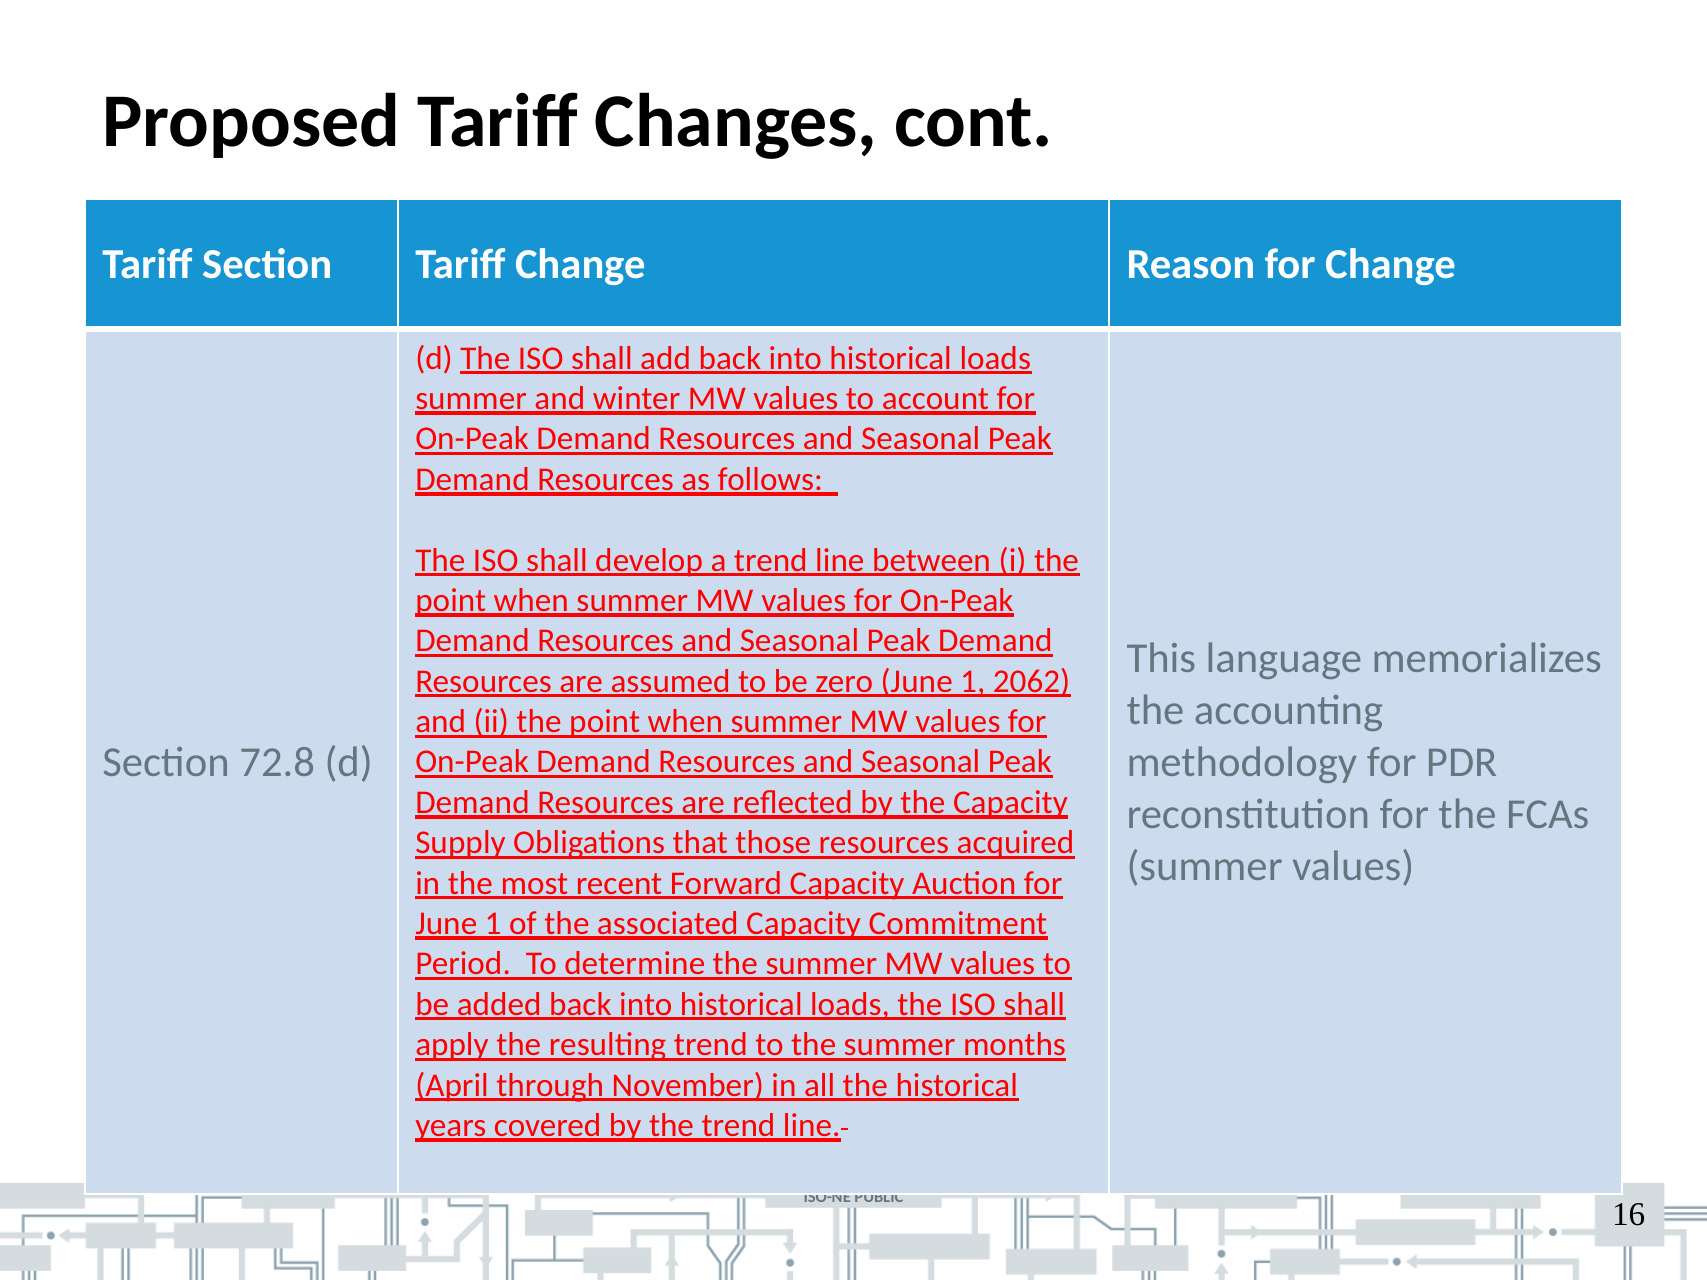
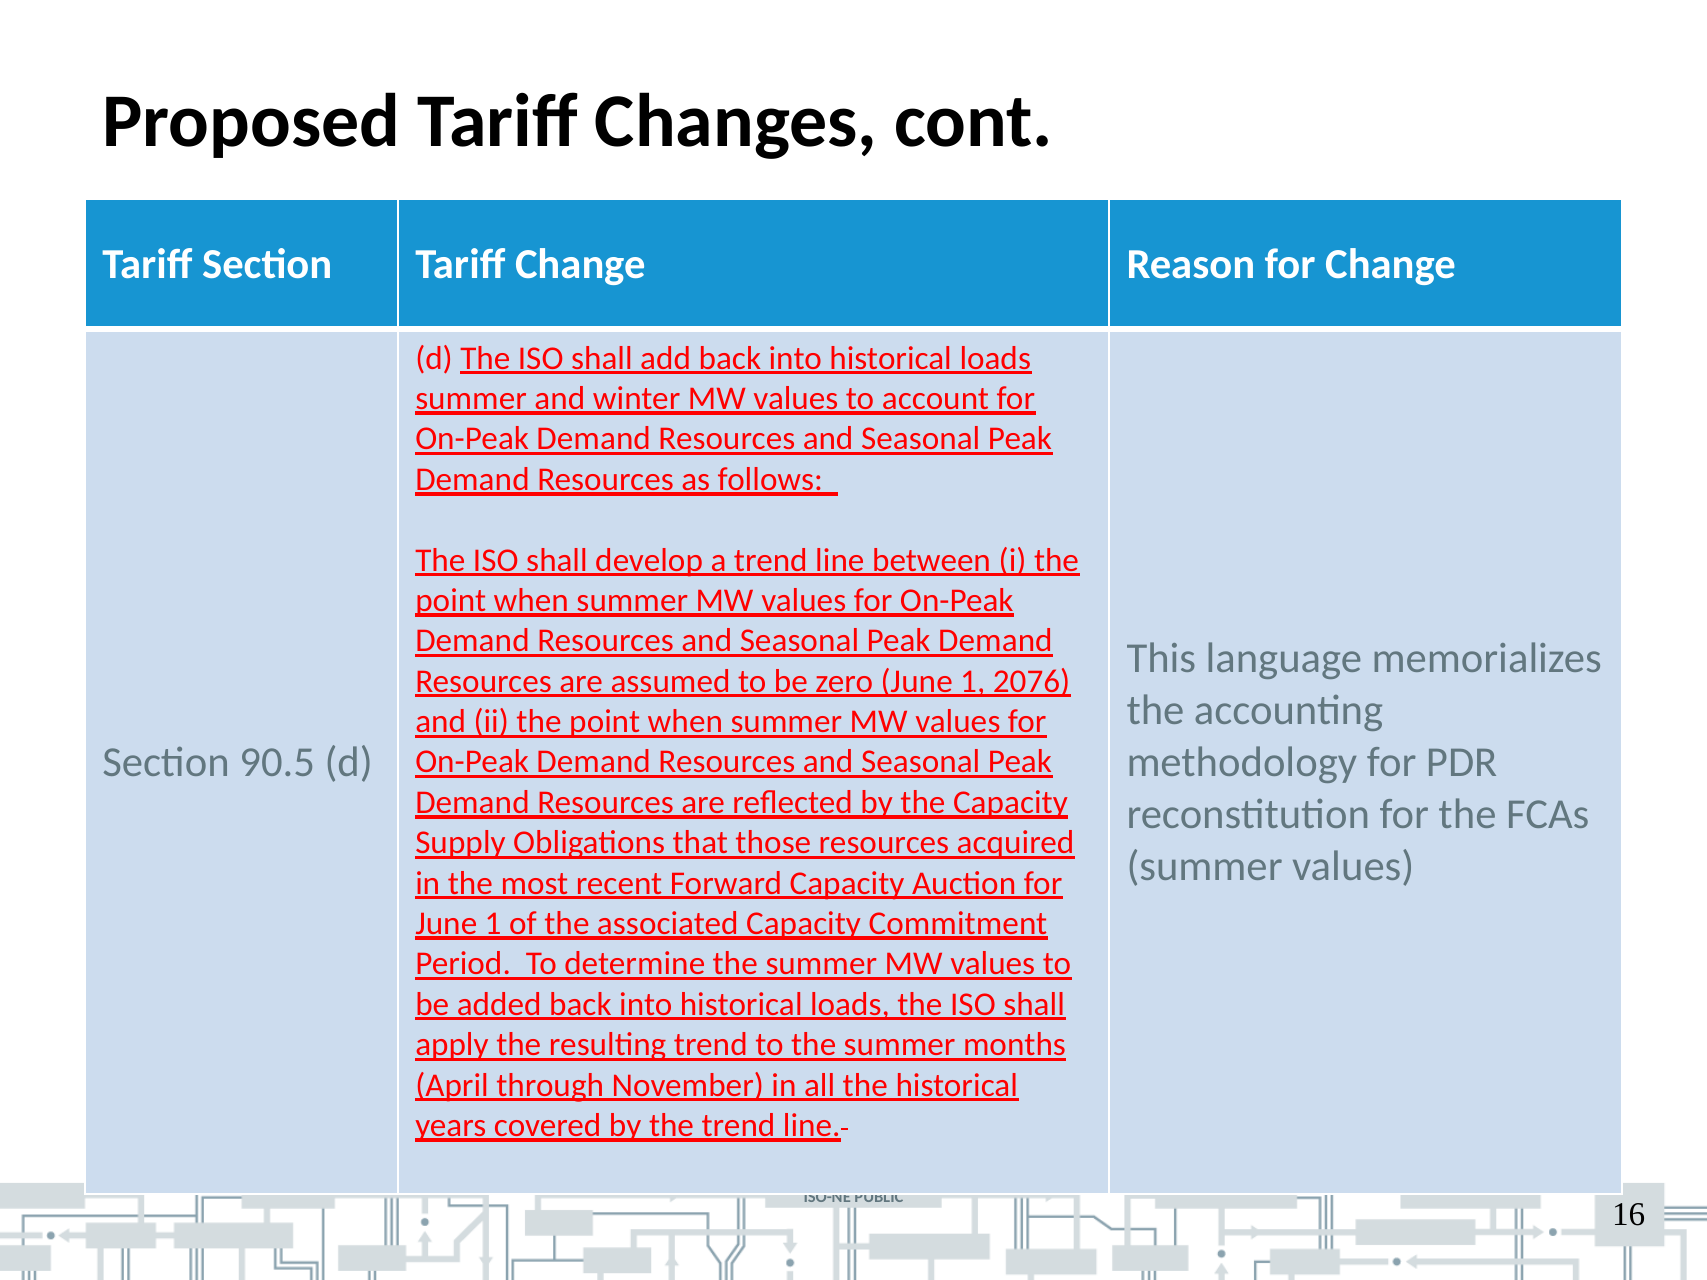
2062: 2062 -> 2076 (1032, 681)
72.8: 72.8 -> 90.5 (277, 762)
